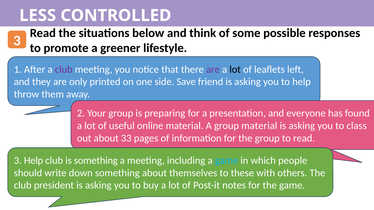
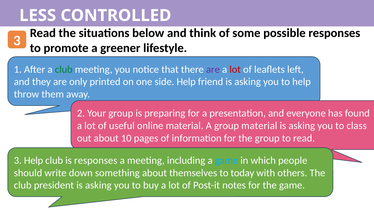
club colour: purple -> green (64, 69)
lot colour: black -> red (235, 69)
side Save: Save -> Help (186, 82)
33: 33 -> 10 (126, 138)
is something: something -> responses (96, 161)
these: these -> today (242, 173)
